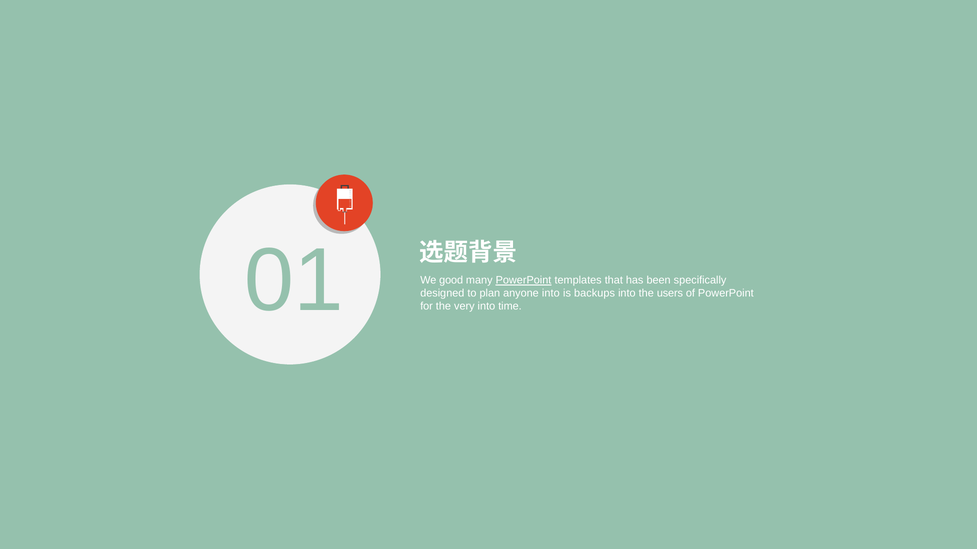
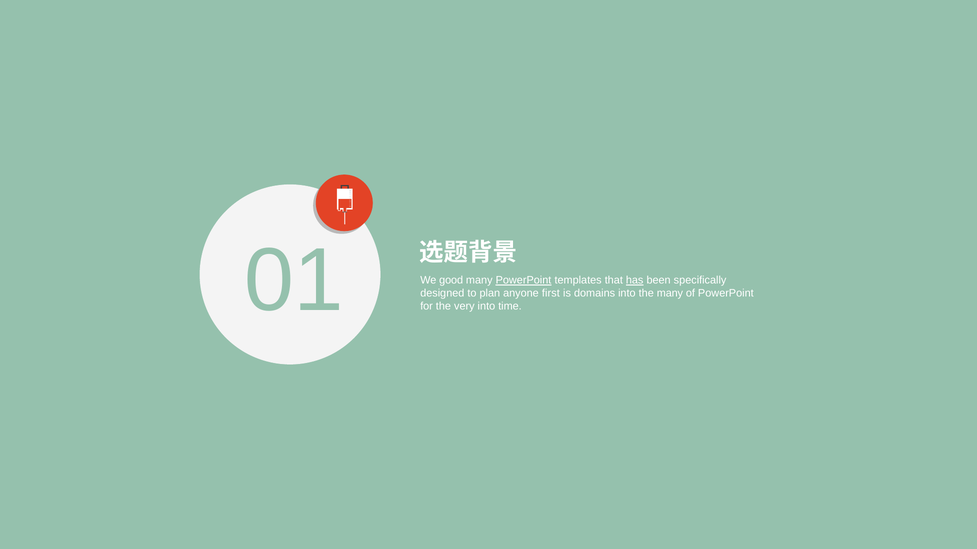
has underline: none -> present (635, 281)
anyone into: into -> first (551, 294)
backups: backups -> domains (595, 294)
the users: users -> many (670, 294)
